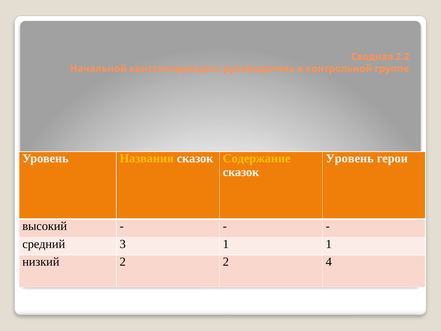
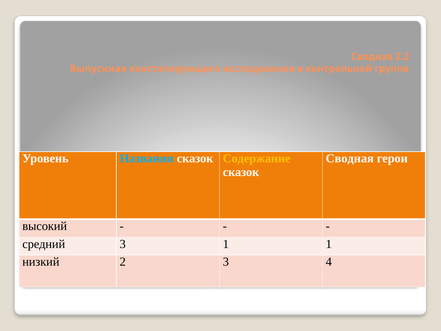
Начальной: Начальной -> Выпускная (98, 69)
руководитель: руководитель -> исследования (259, 69)
Названия colour: yellow -> light blue (147, 158)
Уровень: Уровень -> Сводная (350, 158)
2 2: 2 -> 3 (226, 262)
